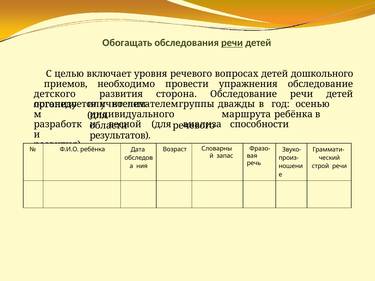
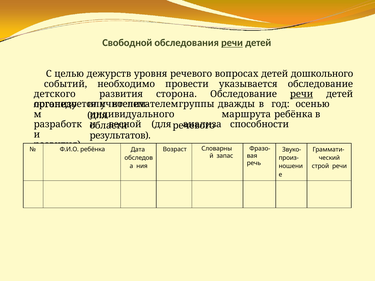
Обогащать: Обогащать -> Свободной (127, 43)
включает: включает -> дежурств (109, 74)
приемов: приемов -> событий (66, 84)
упражнения: упражнения -> указывается (248, 84)
речи underline: none -> present (302, 94)
